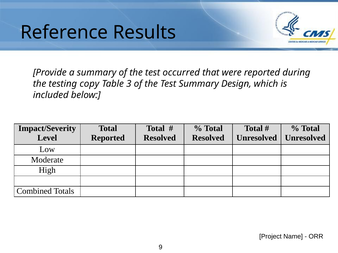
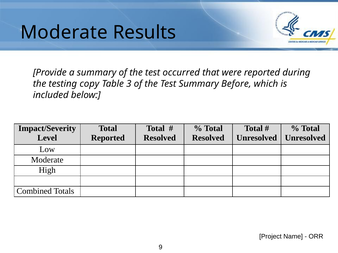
Reference: Reference -> Moderate (64, 33)
Design: Design -> Before (236, 84)
